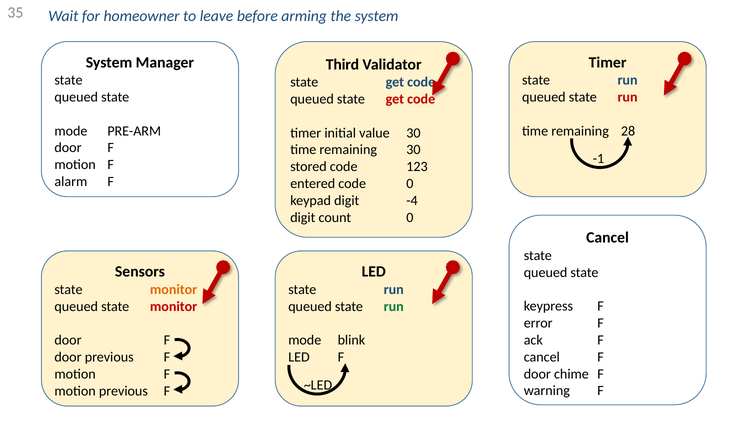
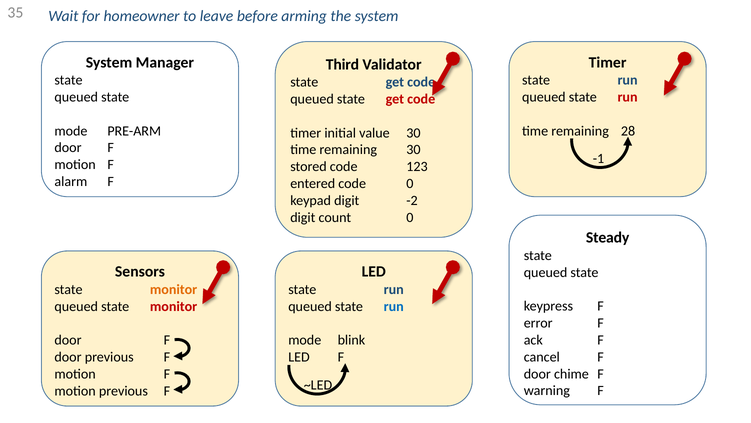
-4: -4 -> -2 (412, 200)
Cancel: Cancel -> Steady (608, 237)
run colour: green -> blue (394, 306)
